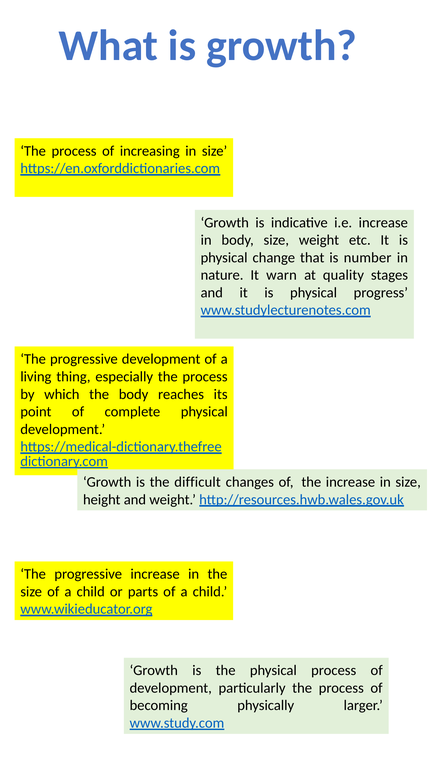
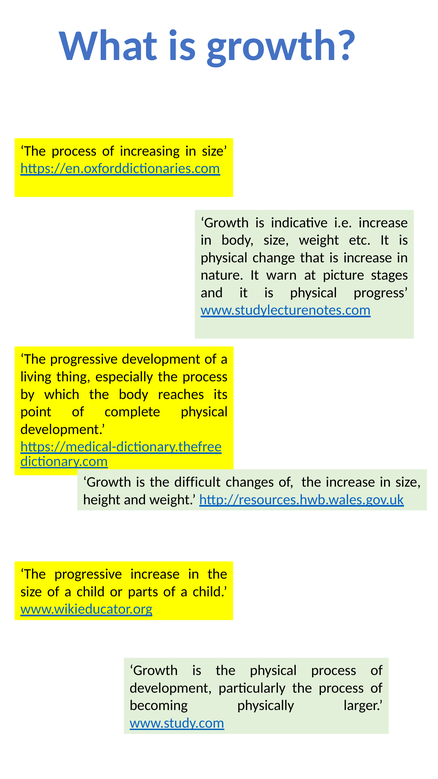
is number: number -> increase (368, 257)
quality: quality -> picture (344, 275)
